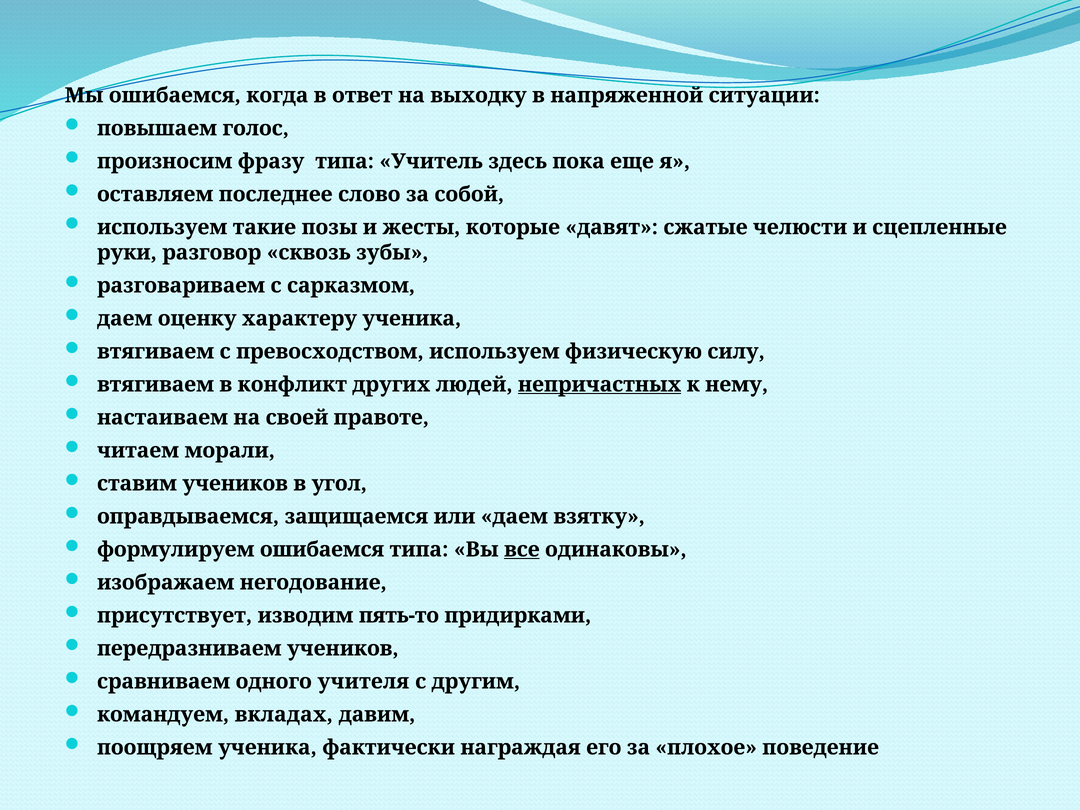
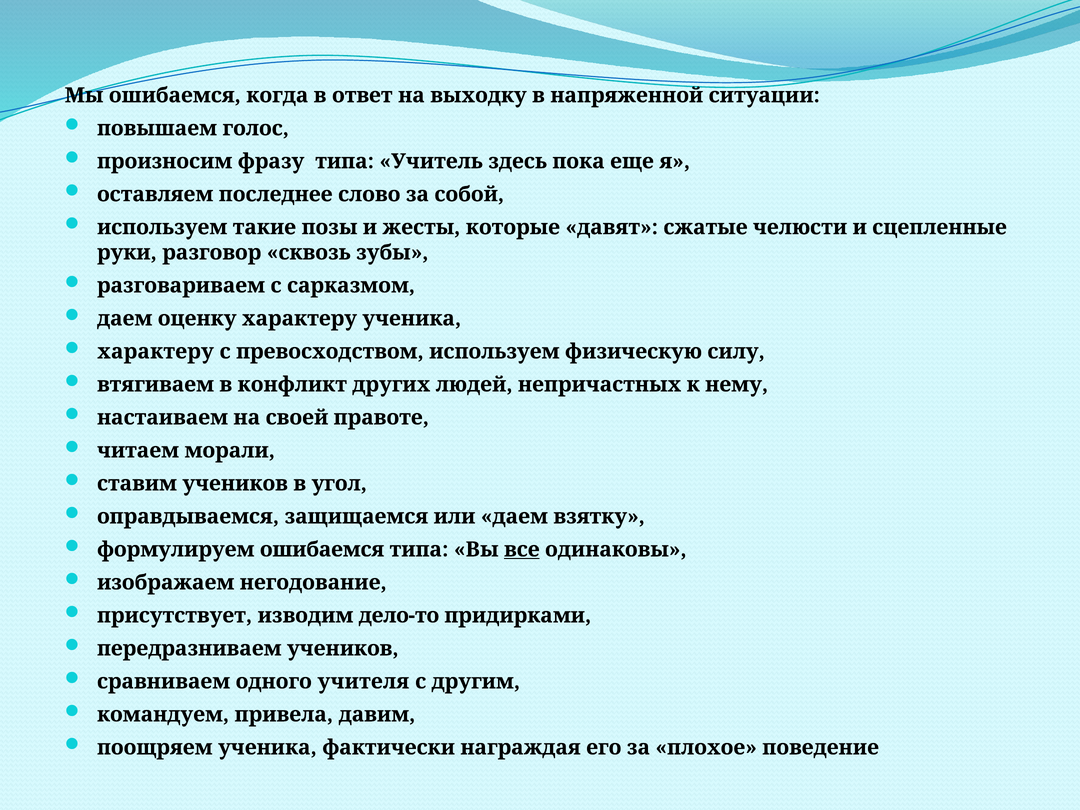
втягиваем: втягиваем -> характеру (155, 352)
непричастных underline: present -> none (600, 385)
пять-то: пять-то -> дело-то (399, 615)
вкладах: вкладах -> привела (284, 714)
